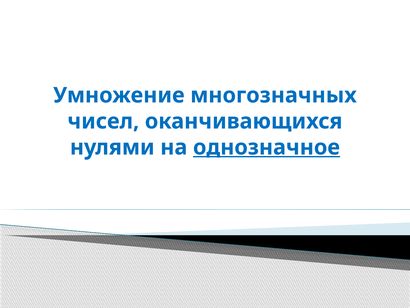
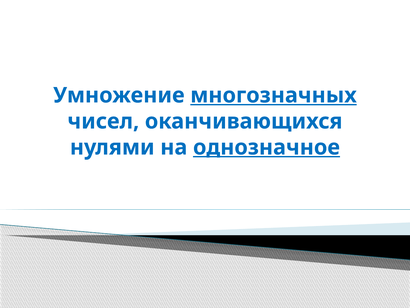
многозначных underline: none -> present (274, 95)
